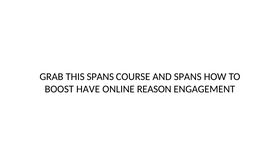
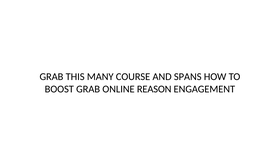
THIS SPANS: SPANS -> MANY (100, 77)
BOOST HAVE: HAVE -> GRAB (88, 89)
